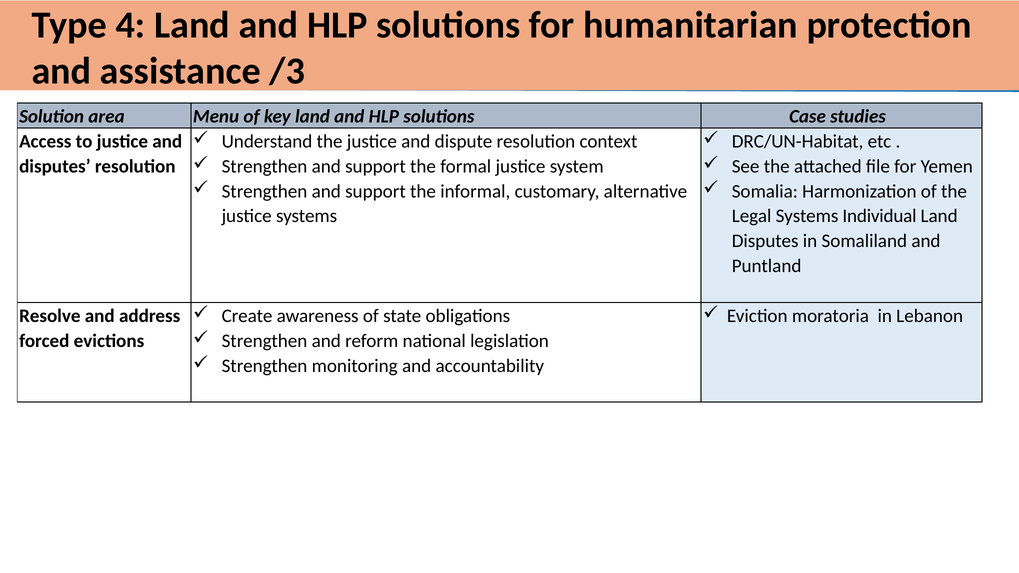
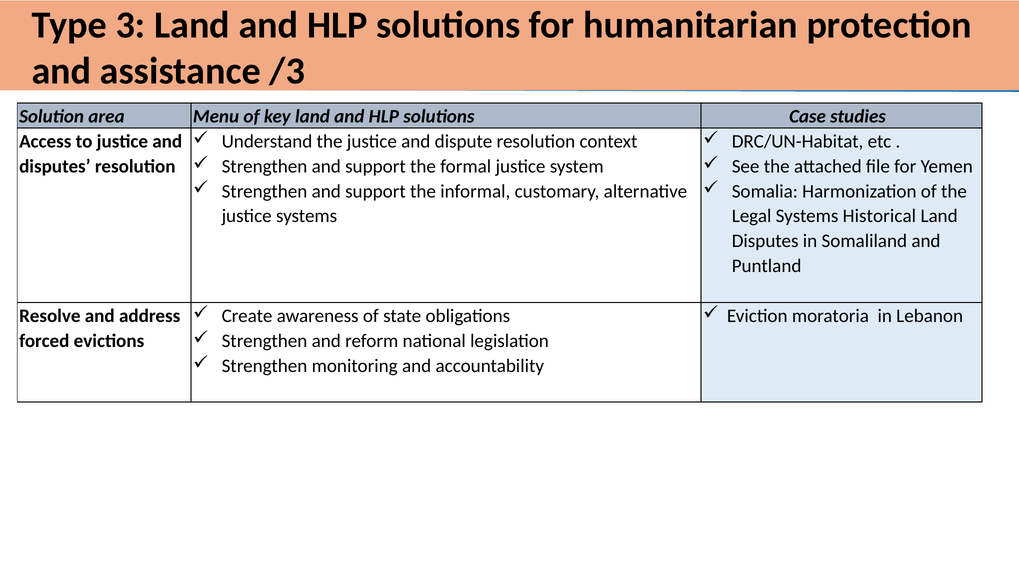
4: 4 -> 3 (131, 25)
Individual: Individual -> Historical (879, 216)
